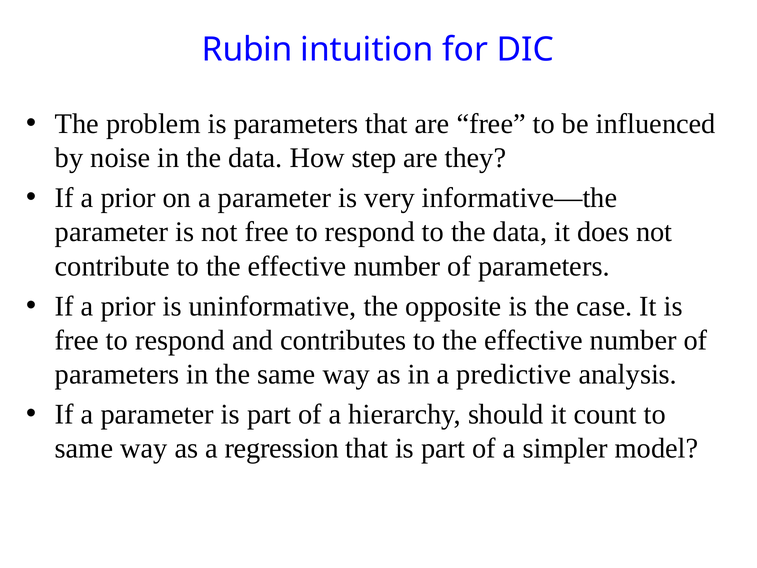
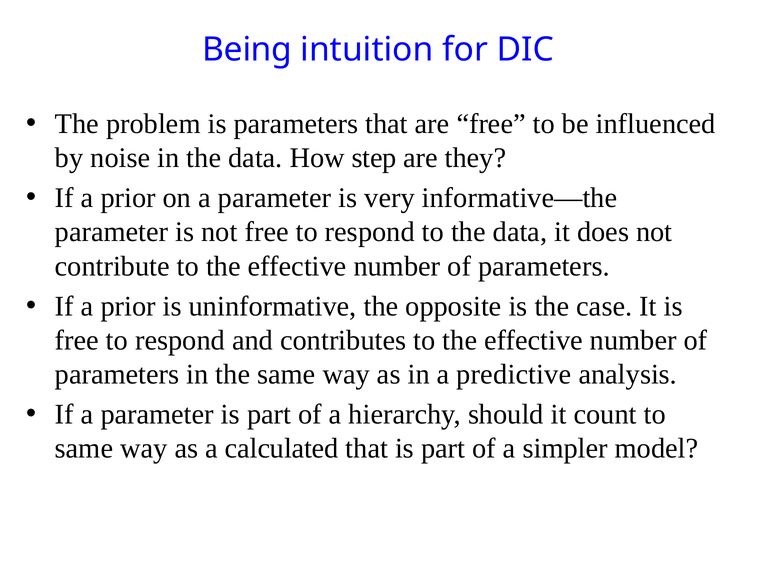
Rubin: Rubin -> Being (247, 50)
regression: regression -> calculated (282, 448)
